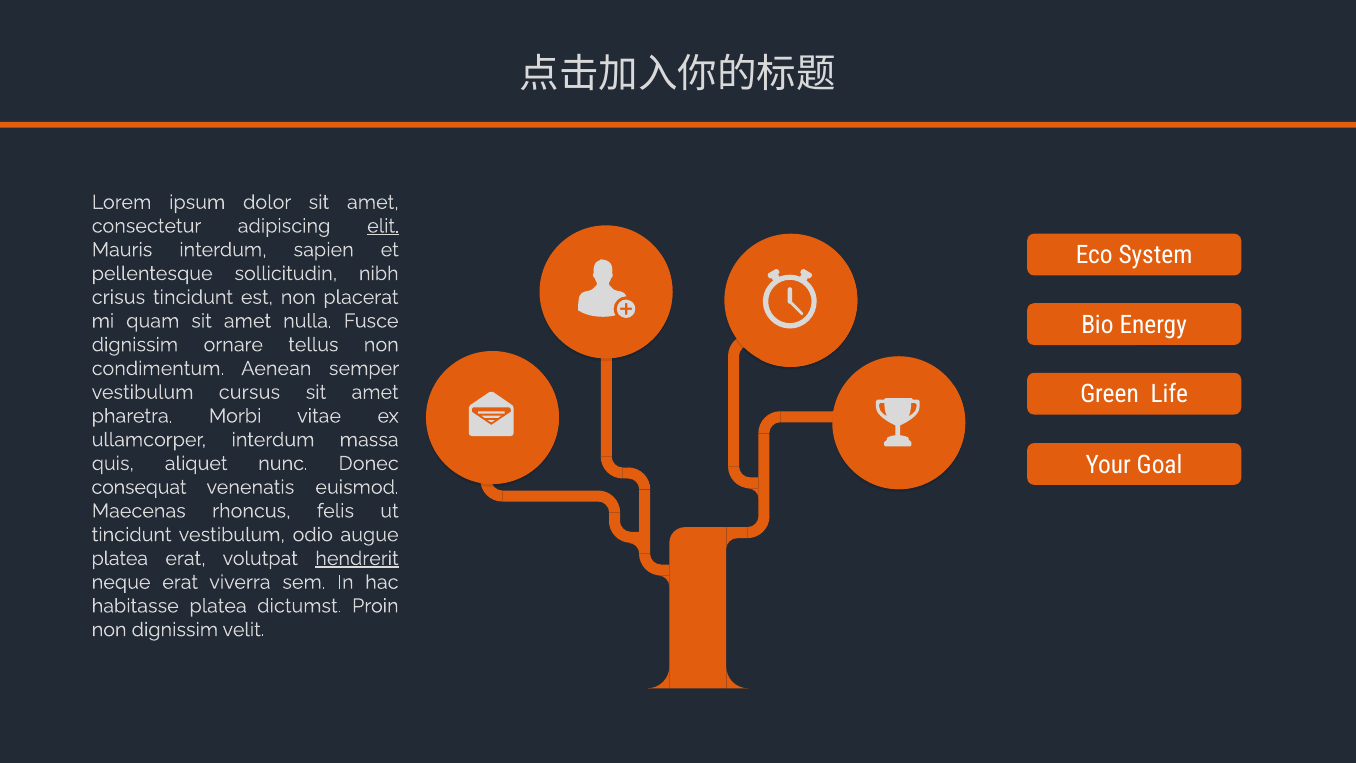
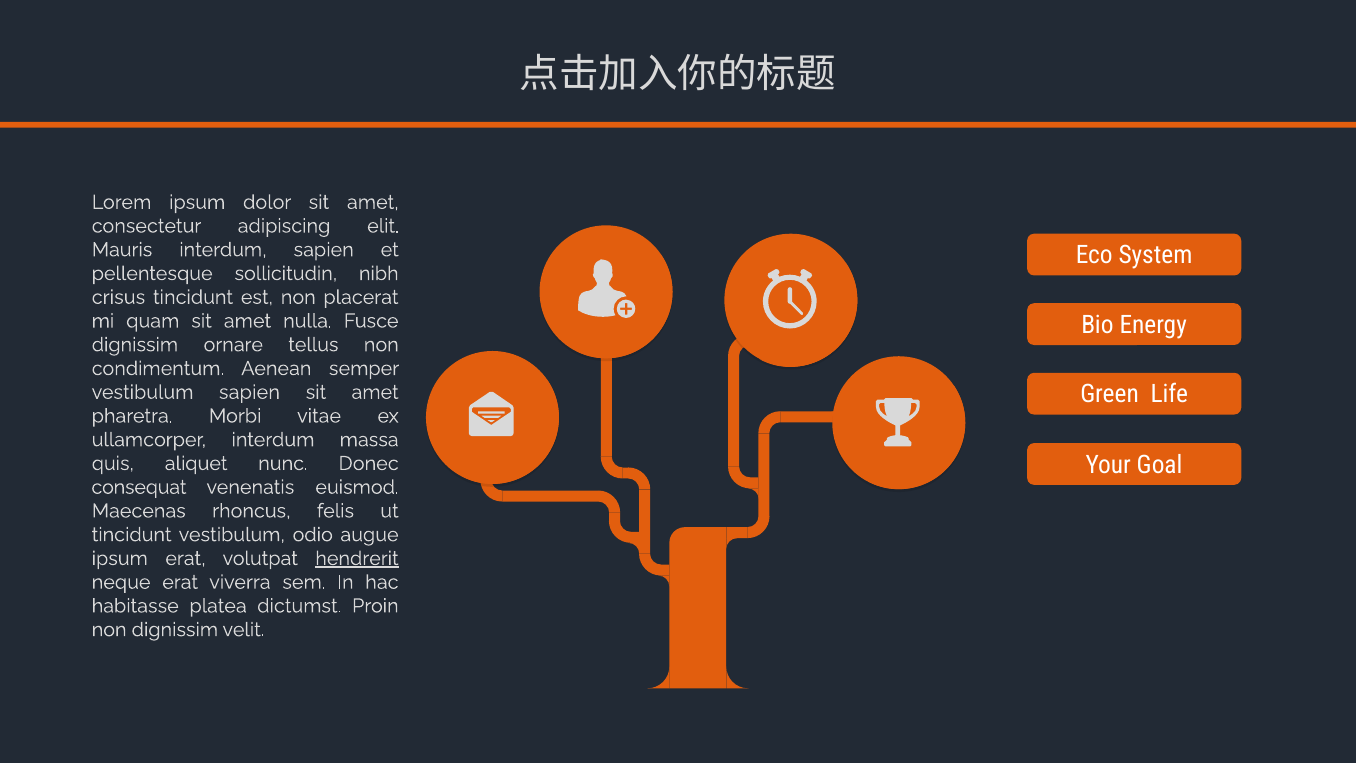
elit underline: present -> none (383, 226)
vestibulum cursus: cursus -> sapien (249, 392)
platea: platea -> ipsum (120, 558)
